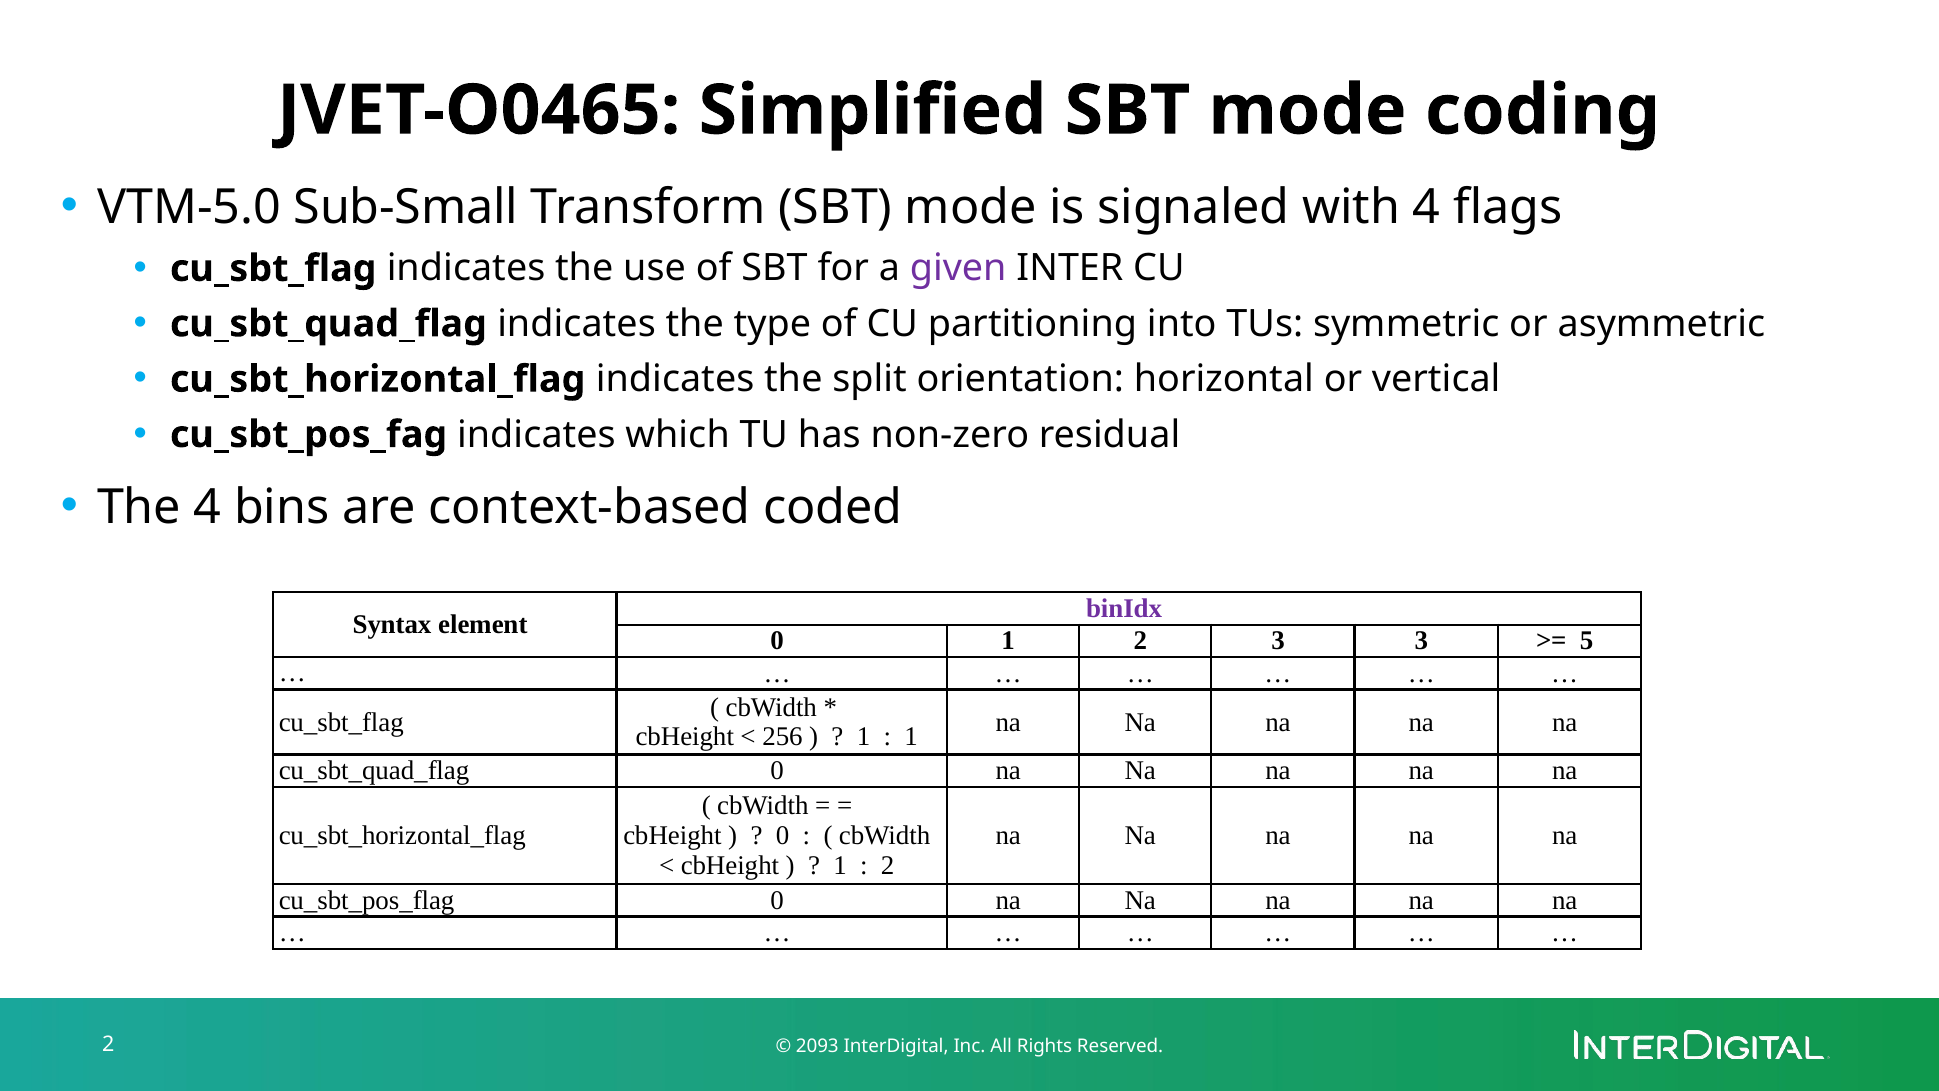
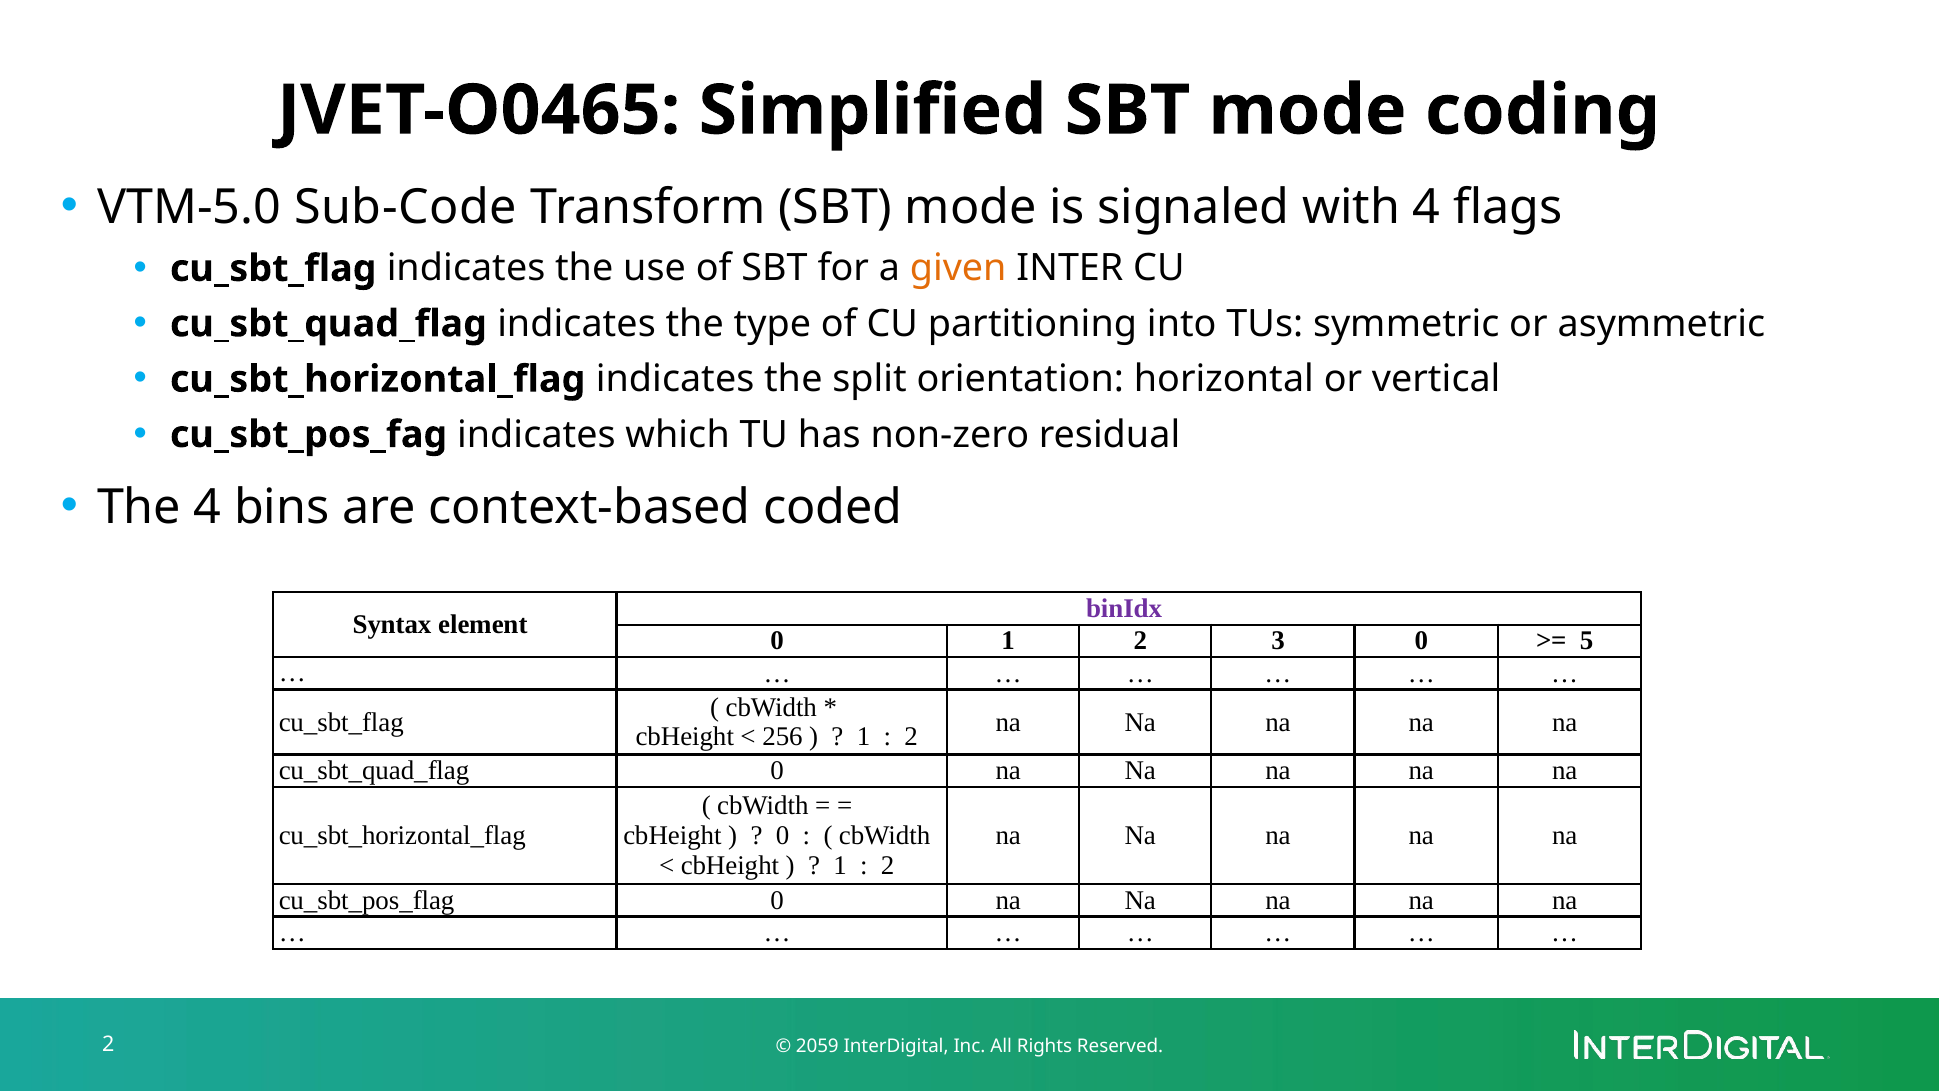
Sub-Small: Sub-Small -> Sub-Code (406, 207)
given colour: purple -> orange (958, 268)
3 3: 3 -> 0 (1421, 641)
1: 1 -> 2 (911, 737)
2093: 2093 -> 2059 (817, 1046)
